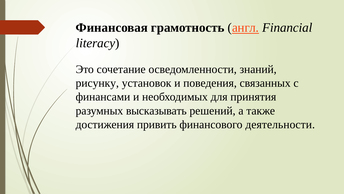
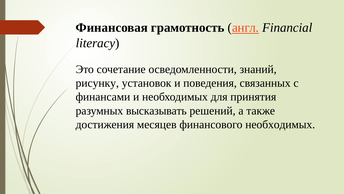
привить: привить -> месяцев (157, 124)
финансового деятельности: деятельности -> необходимых (280, 124)
